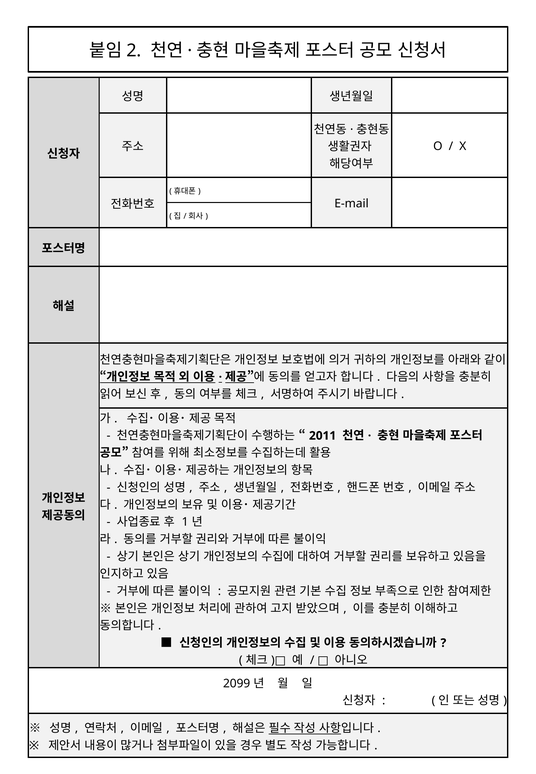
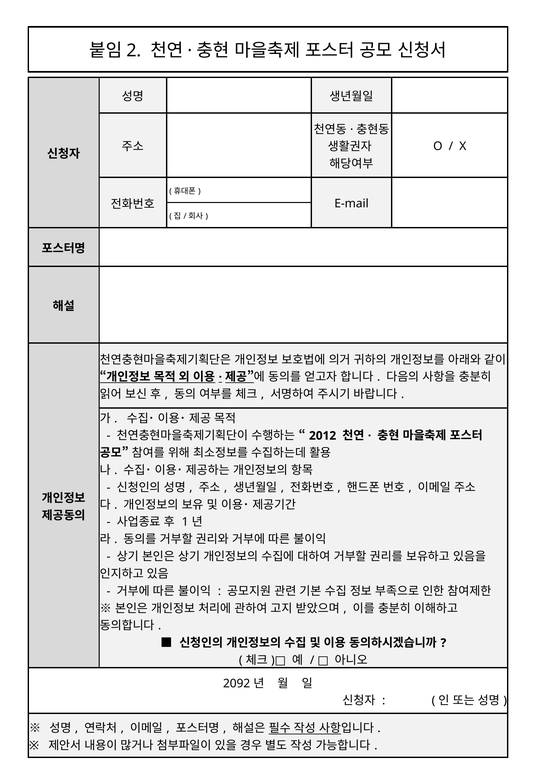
2011: 2011 -> 2012 (323, 436)
2099: 2099 -> 2092 (237, 684)
